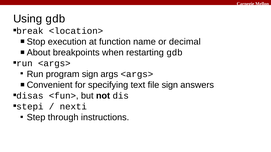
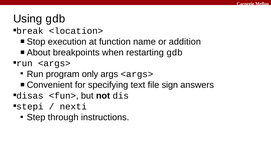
decimal: decimal -> addition (185, 42)
program sign: sign -> only (90, 74)
